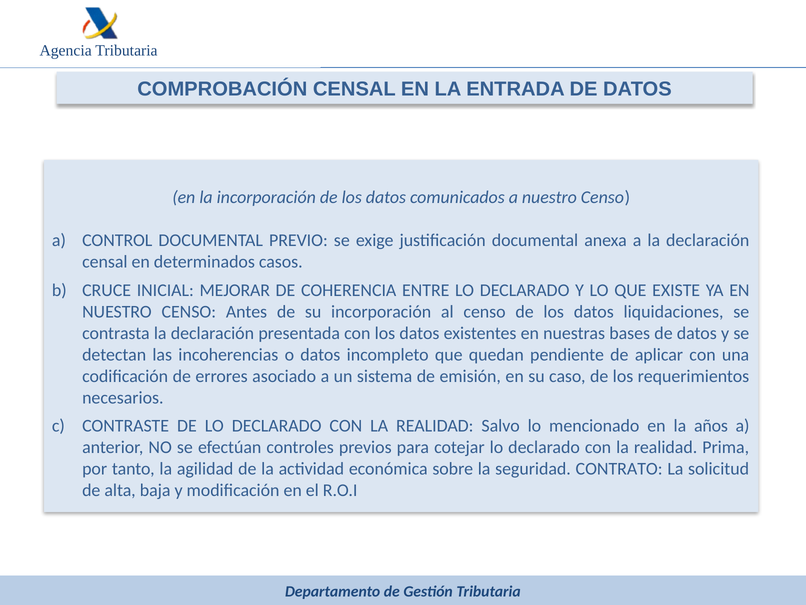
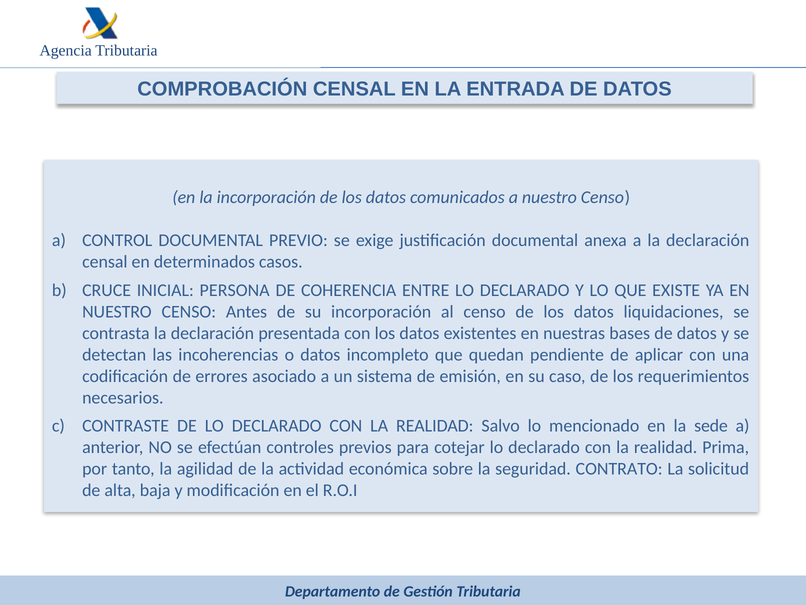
MEJORAR: MEJORAR -> PERSONA (235, 290)
años: años -> sede (711, 426)
